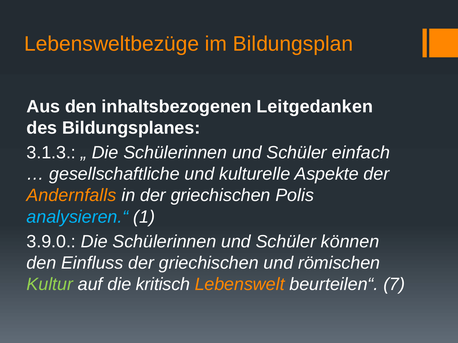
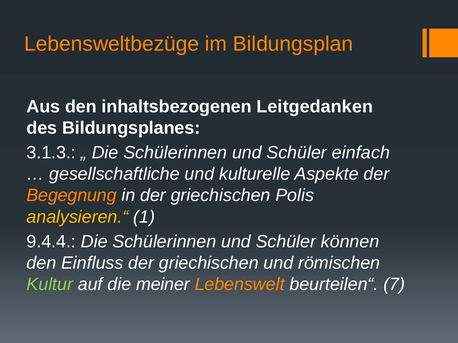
Andernfalls: Andernfalls -> Begegnung (72, 196)
analysieren.“ colour: light blue -> yellow (77, 217)
3.9.0: 3.9.0 -> 9.4.4 (51, 242)
kritisch: kritisch -> meiner (163, 285)
